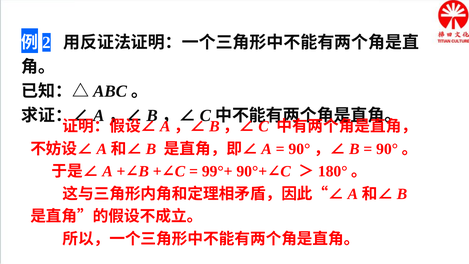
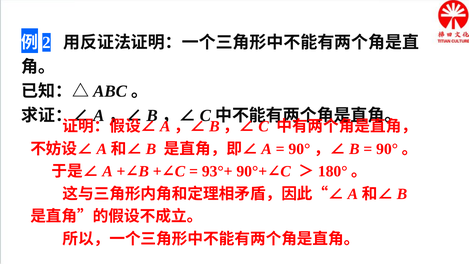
99°+: 99°+ -> 93°+ (217, 171)
